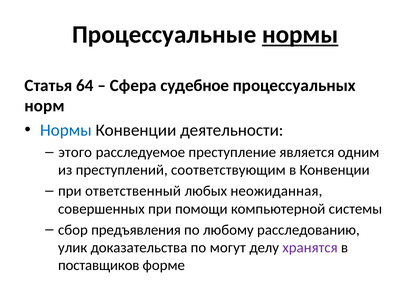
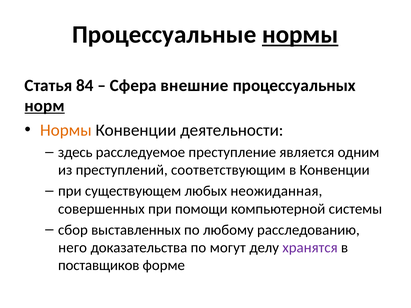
64: 64 -> 84 (85, 85)
судебное: судебное -> внешние (195, 85)
норм underline: none -> present (45, 106)
Нормы colour: blue -> orange (66, 130)
этого: этого -> здесь (75, 152)
ответственный: ответственный -> существующем (133, 191)
предъявления: предъявления -> выставленных (136, 230)
улик: улик -> него (73, 248)
